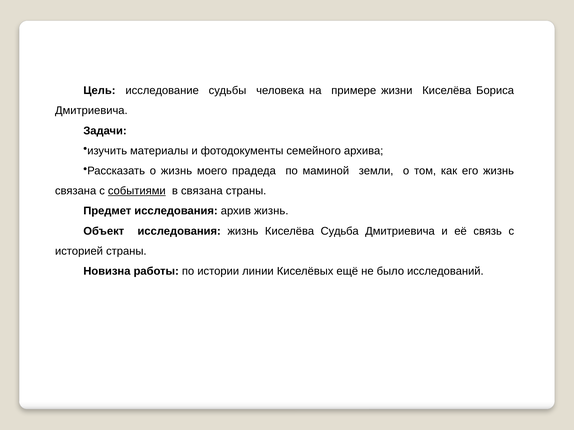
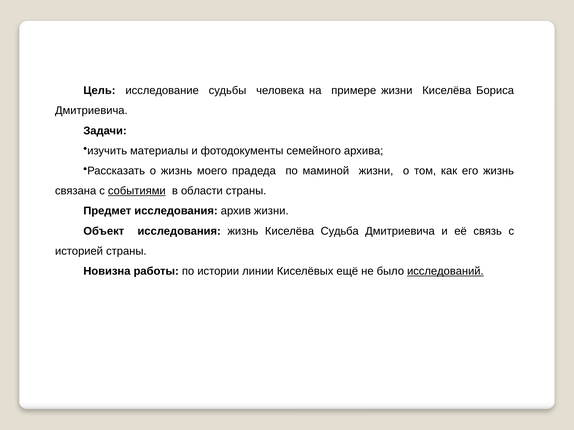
маминой земли: земли -> жизни (376, 171)
в связана: связана -> области (202, 191)
архив жизнь: жизнь -> жизни (271, 211)
исследований underline: none -> present (445, 271)
